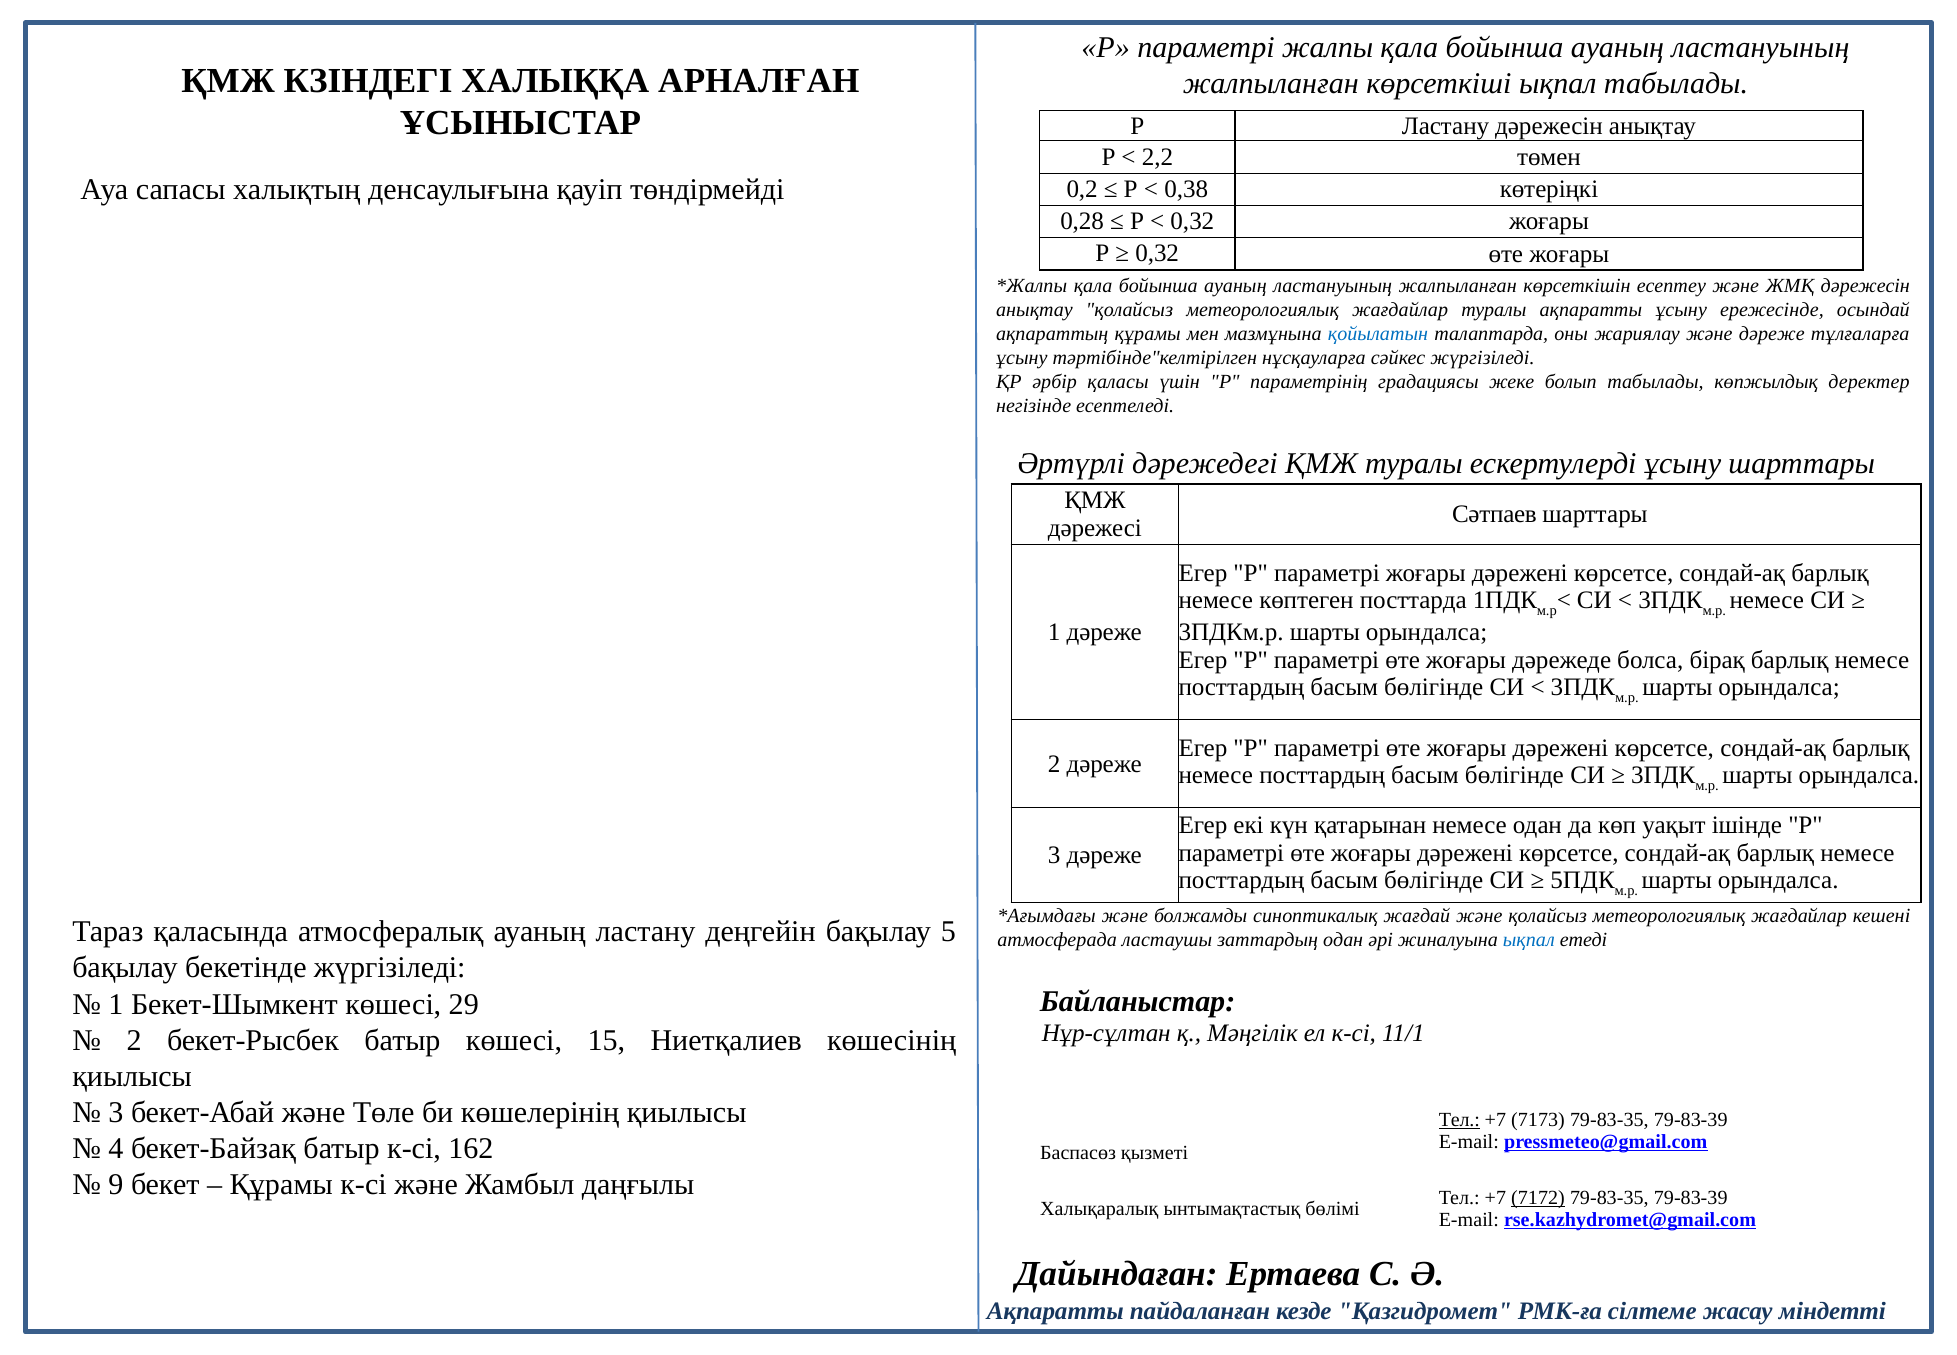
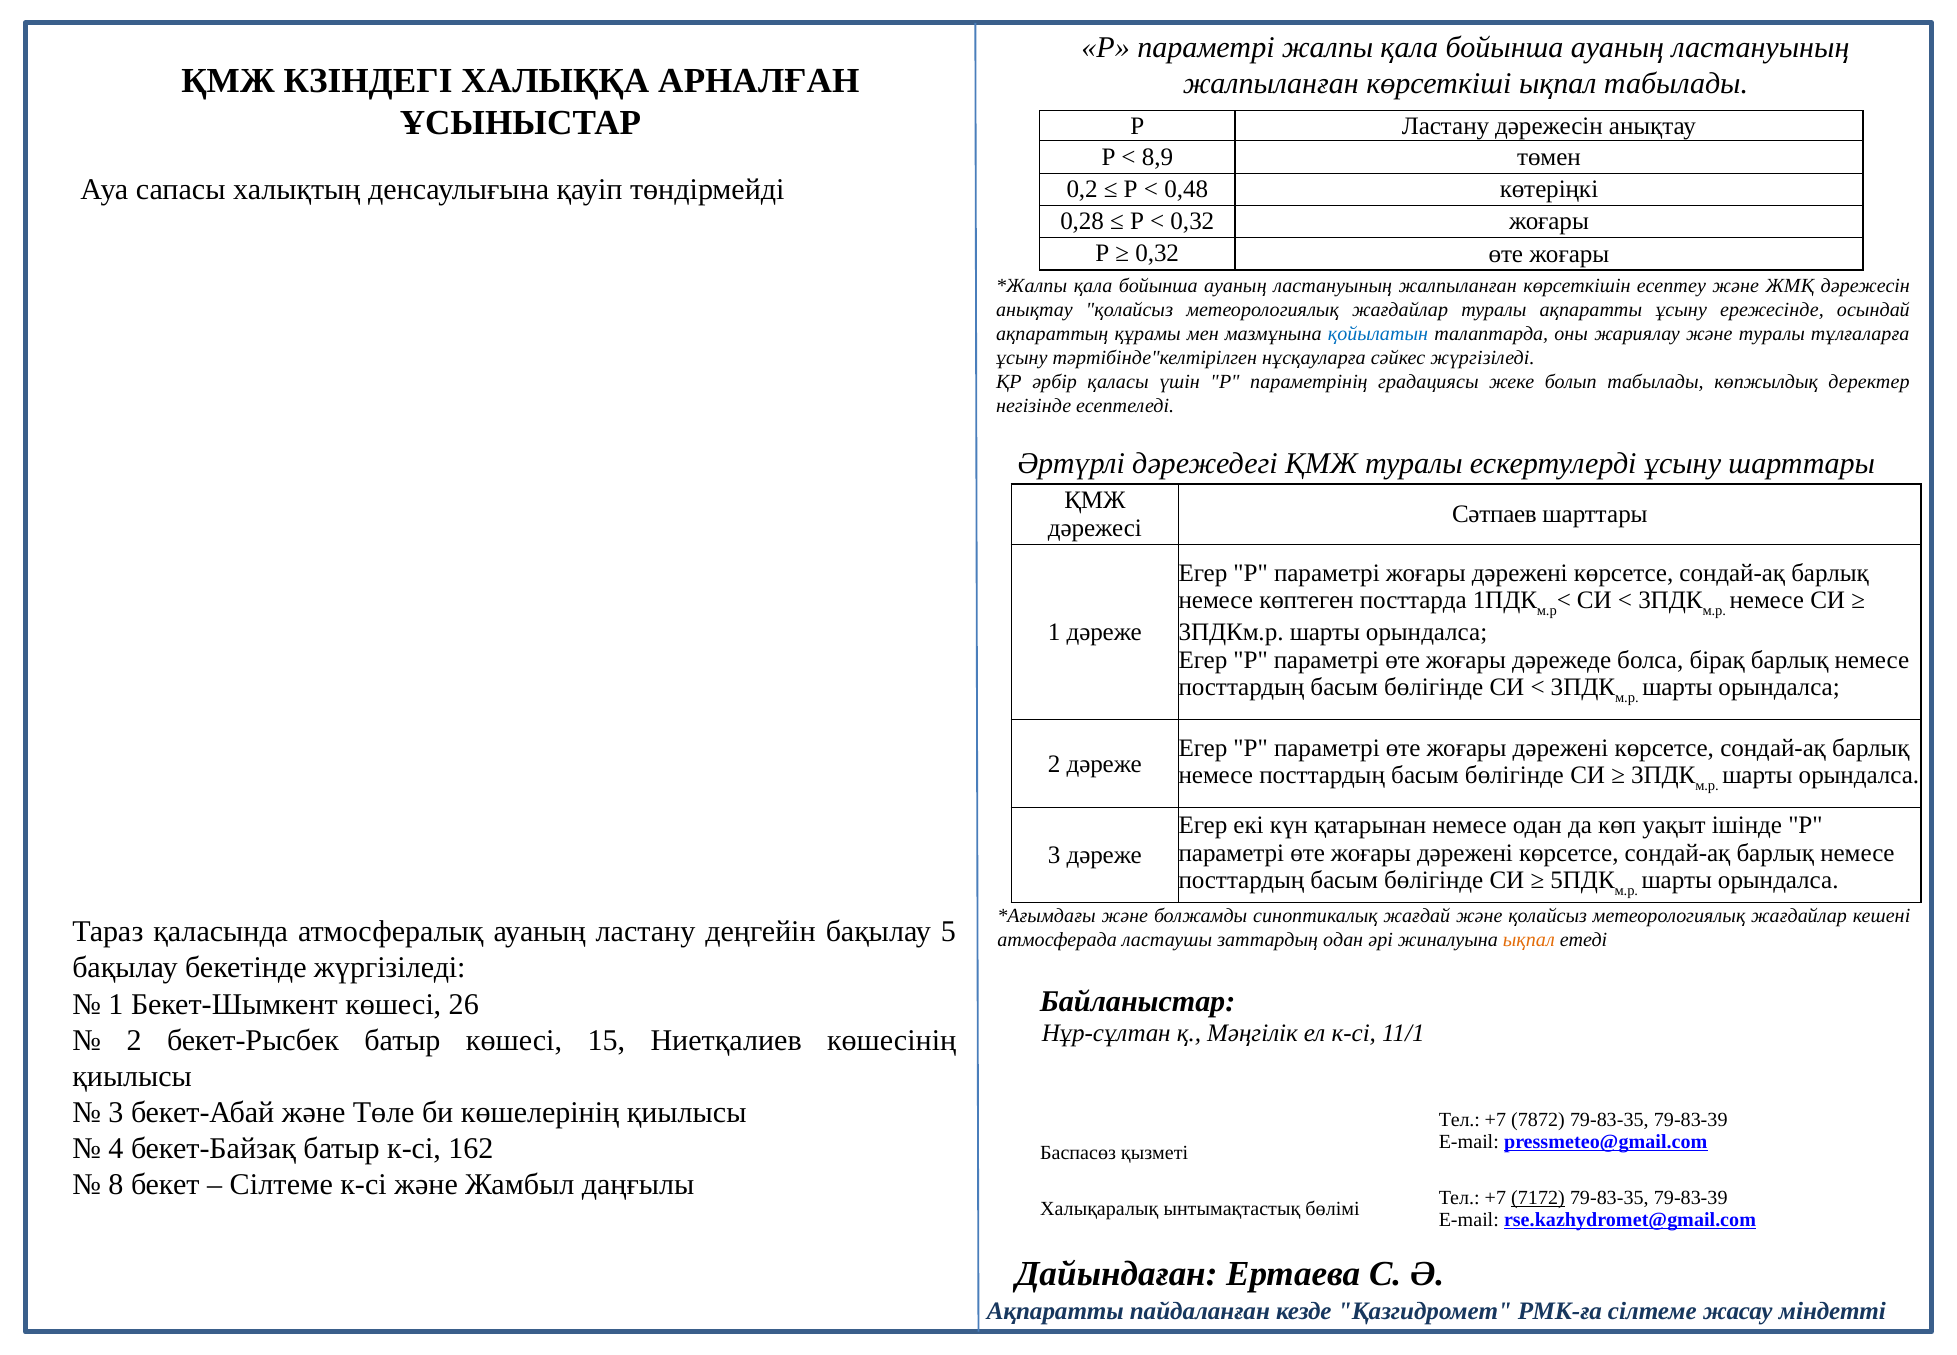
2,2: 2,2 -> 8,9 (1157, 157)
0,38: 0,38 -> 0,48 (1186, 189)
және дәреже: дәреже -> туралы (1772, 333)
ықпал colour: blue -> orange (1529, 940)
29: 29 -> 26 (464, 1004)
Тел underline: present -> none (1459, 1119)
7173: 7173 -> 7872 (1538, 1119)
9: 9 -> 8 (116, 1185)
Құрамы: Құрамы -> Сілтеме (281, 1185)
